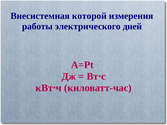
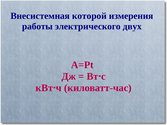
дней: дней -> двух (132, 26)
